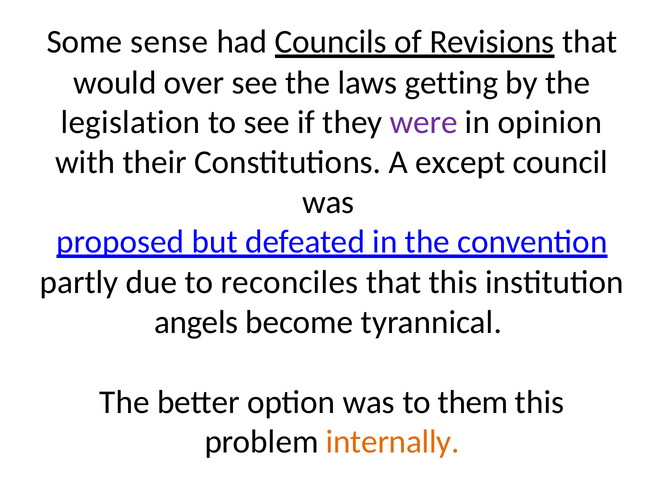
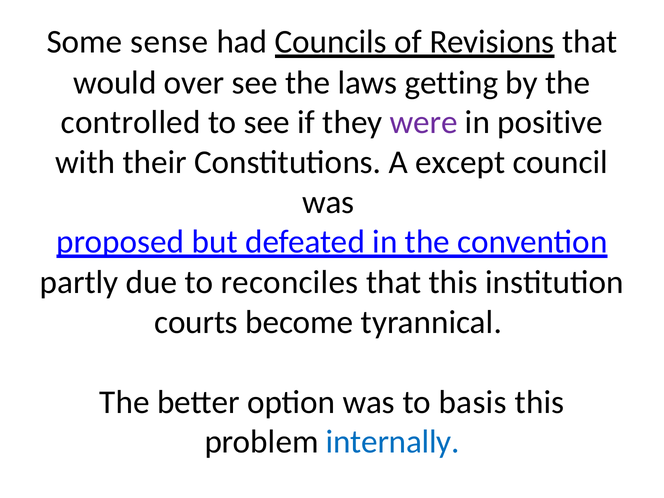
legislation: legislation -> controlled (131, 122)
opinion: opinion -> positive (550, 122)
angels: angels -> courts (196, 322)
them: them -> basis (473, 402)
internally colour: orange -> blue (393, 442)
